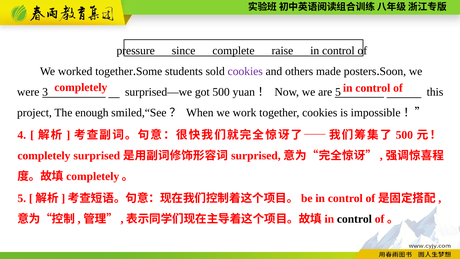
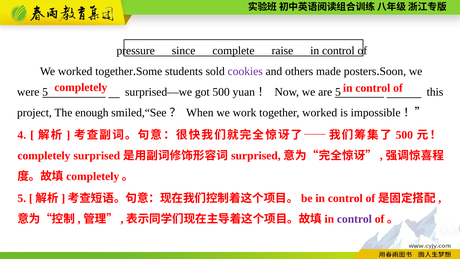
were 3: 3 -> 5 (45, 92)
together cookies: cookies -> worked (320, 113)
control colour: black -> purple (354, 219)
